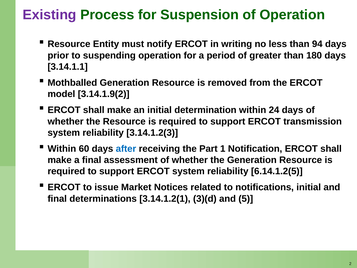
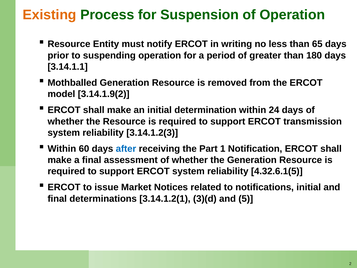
Existing colour: purple -> orange (50, 15)
94: 94 -> 65 (317, 44)
6.14.1.2(5: 6.14.1.2(5 -> 4.32.6.1(5 (277, 171)
